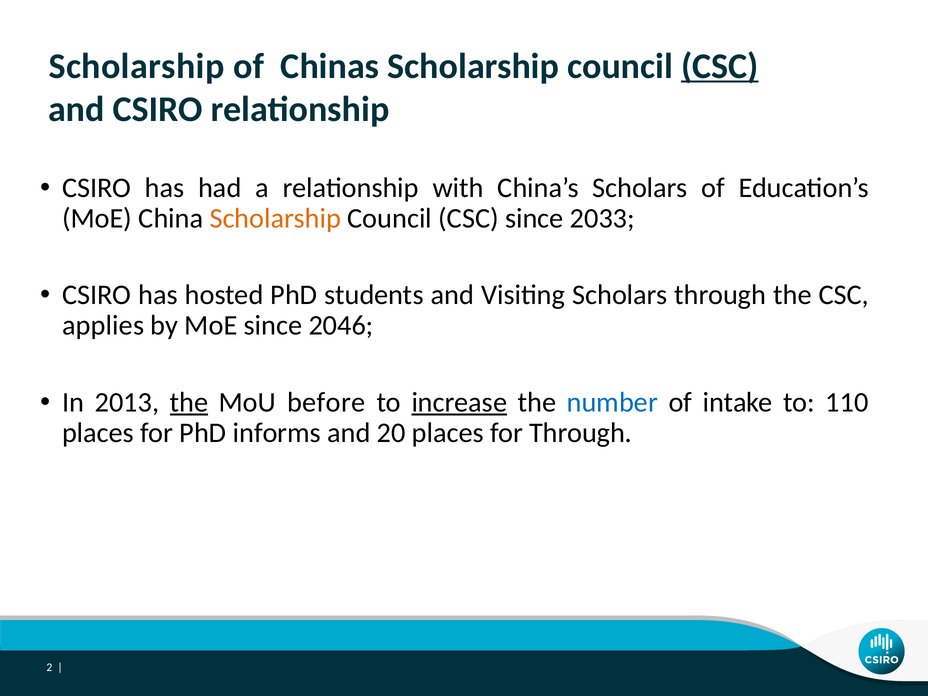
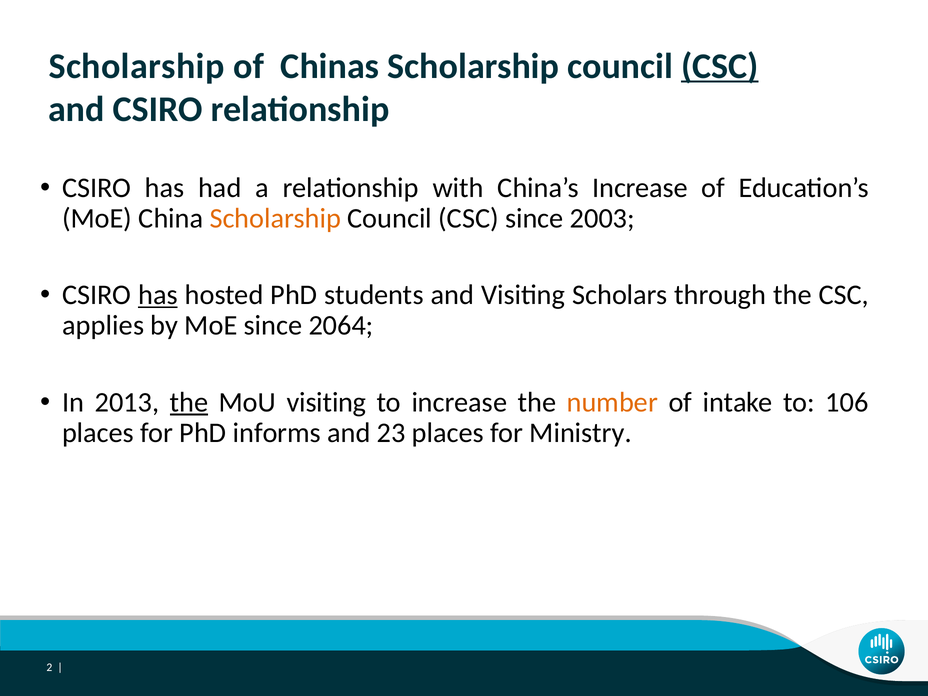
China’s Scholars: Scholars -> Increase (640, 188)
2033: 2033 -> 2003 (602, 218)
has underline: none -> present (158, 295)
2046: 2046 -> 2064 (341, 326)
MoU before: before -> visiting (327, 402)
increase underline: present -> none (459, 402)
number colour: blue -> orange (612, 402)
110: 110 -> 106 (847, 402)
20: 20 -> 23 (391, 433)
for Through: Through -> Ministry (581, 433)
